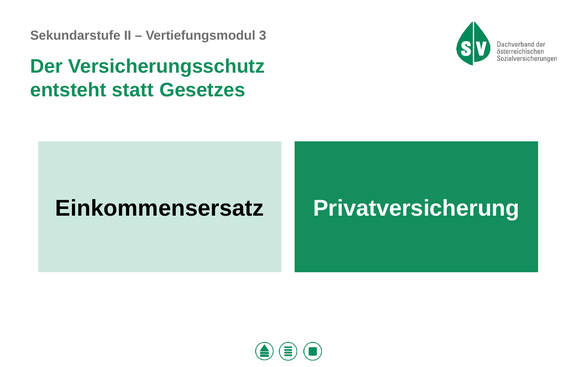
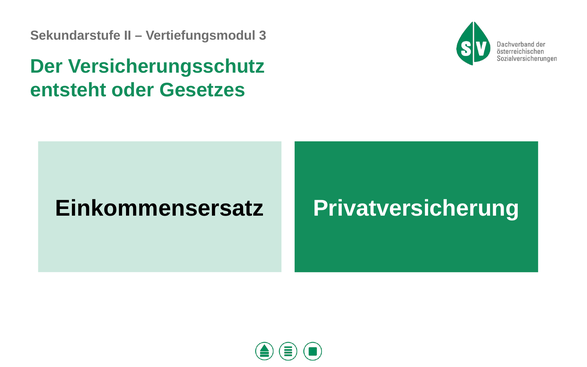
statt: statt -> oder (133, 90)
